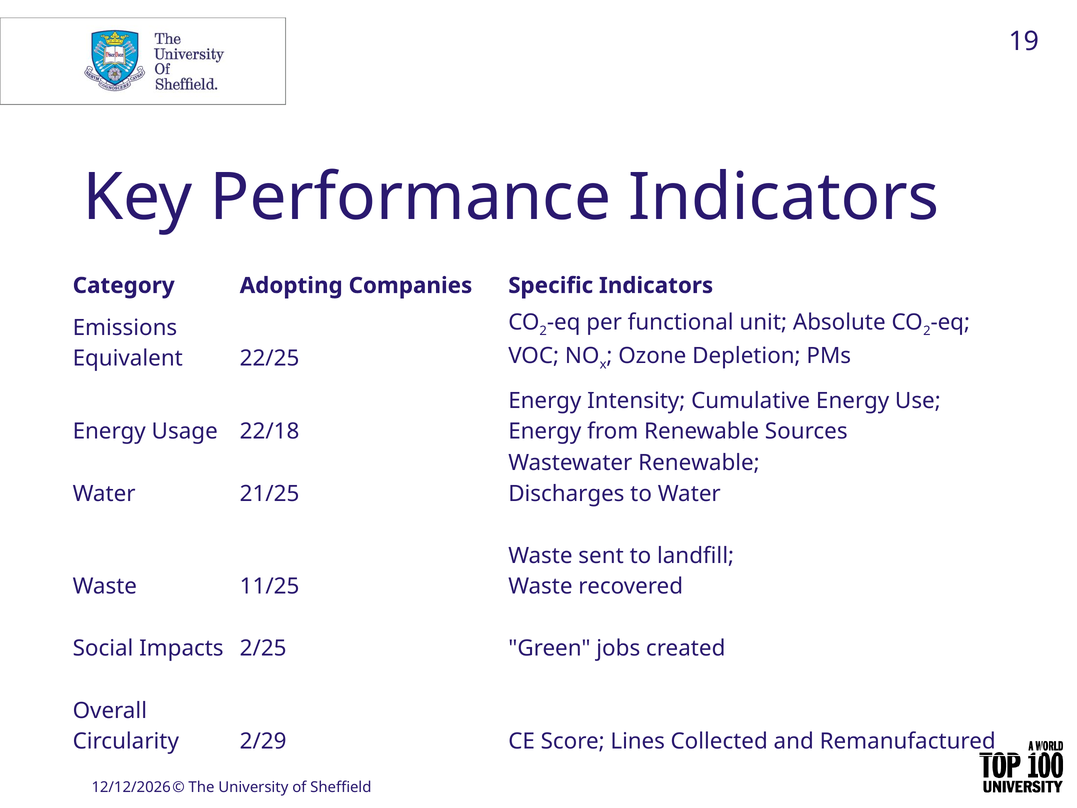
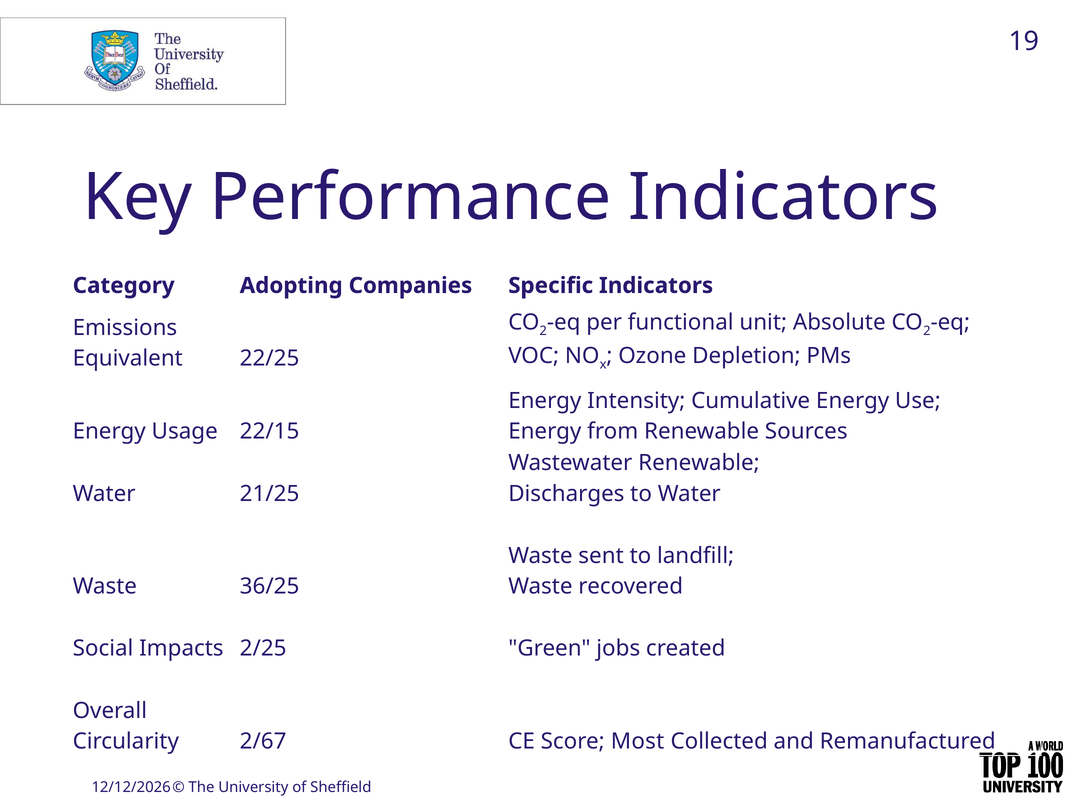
22/18: 22/18 -> 22/15 (270, 431)
11/25: 11/25 -> 36/25 (270, 586)
2/29: 2/29 -> 2/67 (263, 741)
Lines: Lines -> Most (638, 741)
